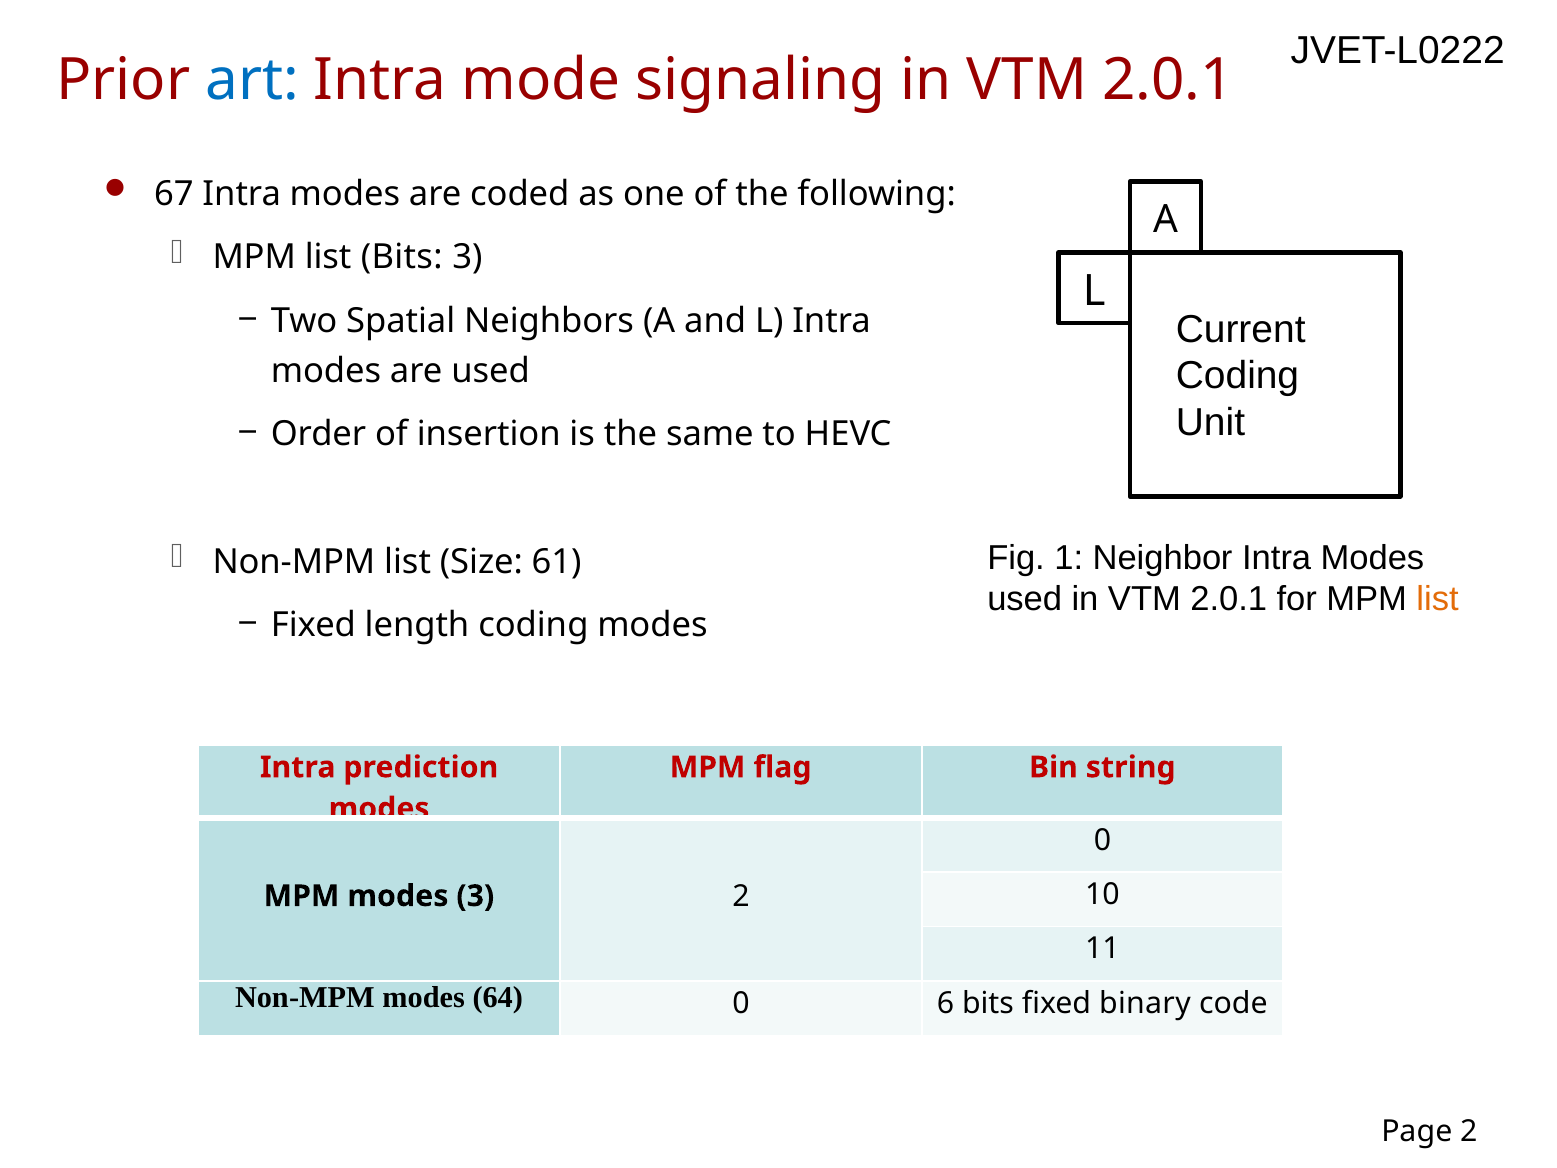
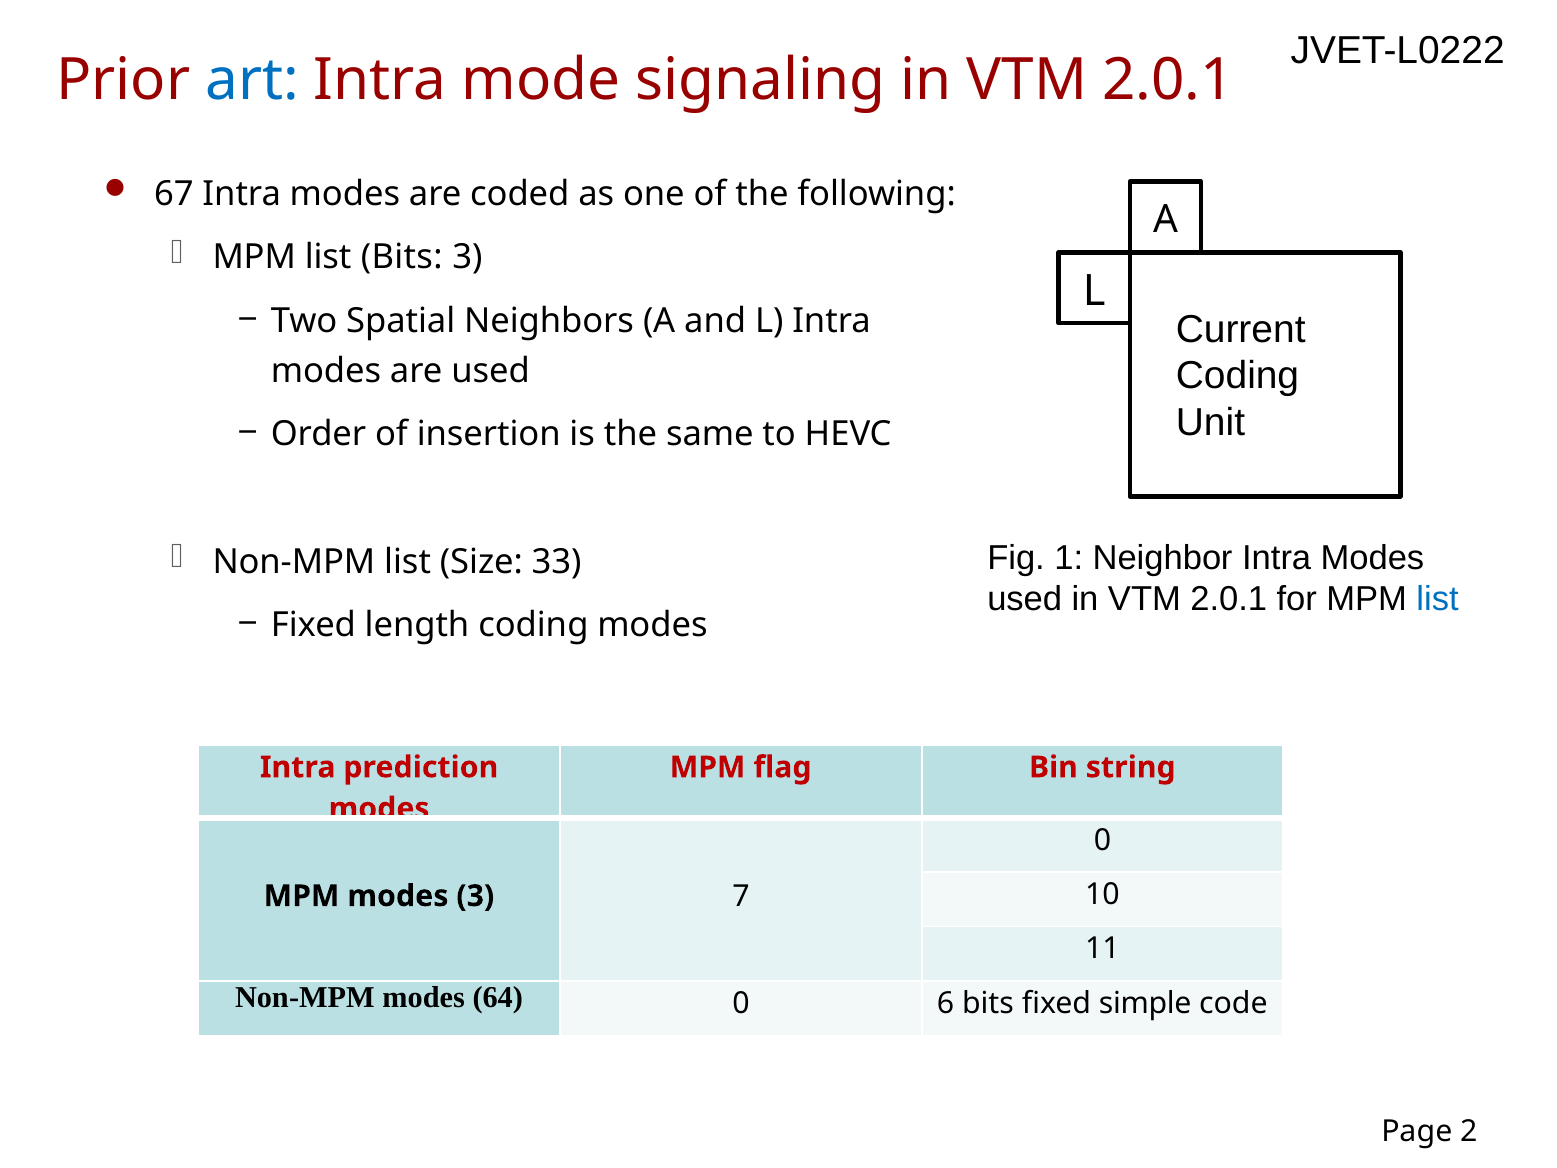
61: 61 -> 33 (557, 562)
list colour: orange -> blue (1438, 599)
3 2: 2 -> 7 (741, 896)
binary: binary -> simple (1145, 1003)
